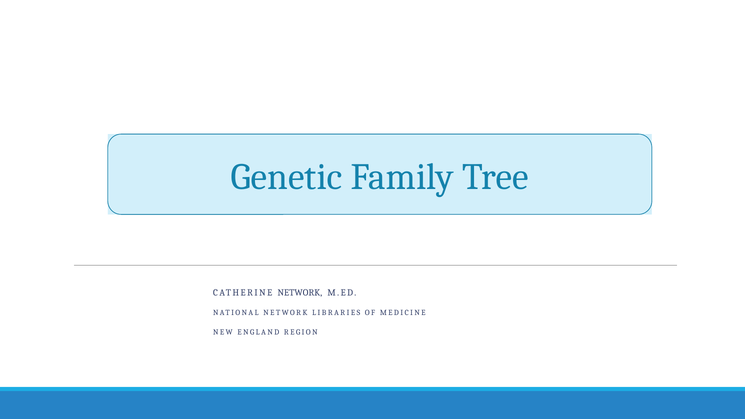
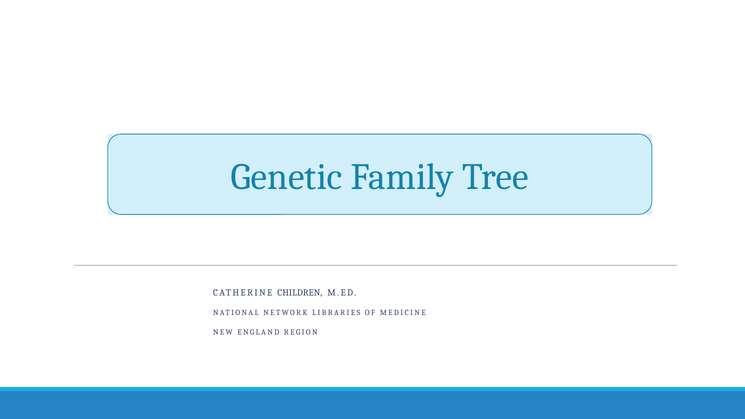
CATHERINE NETWORK: NETWORK -> CHILDREN (300, 293)
